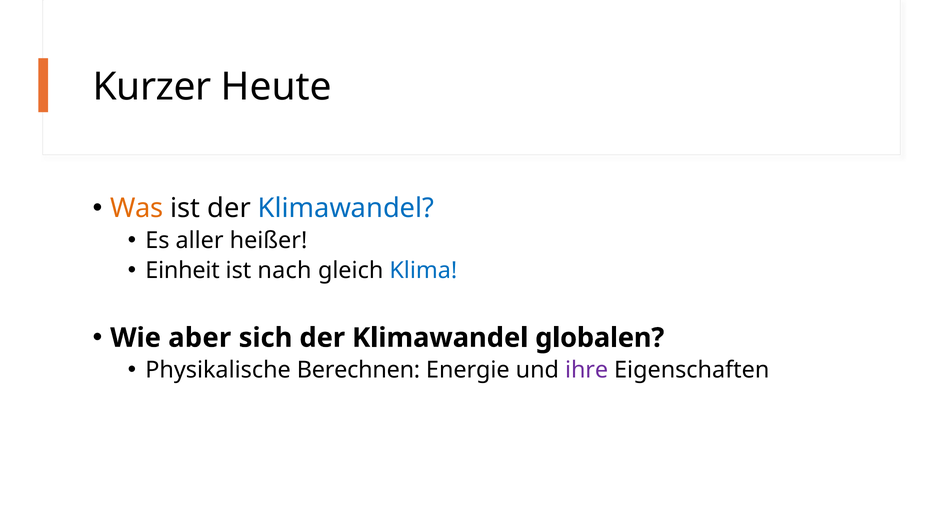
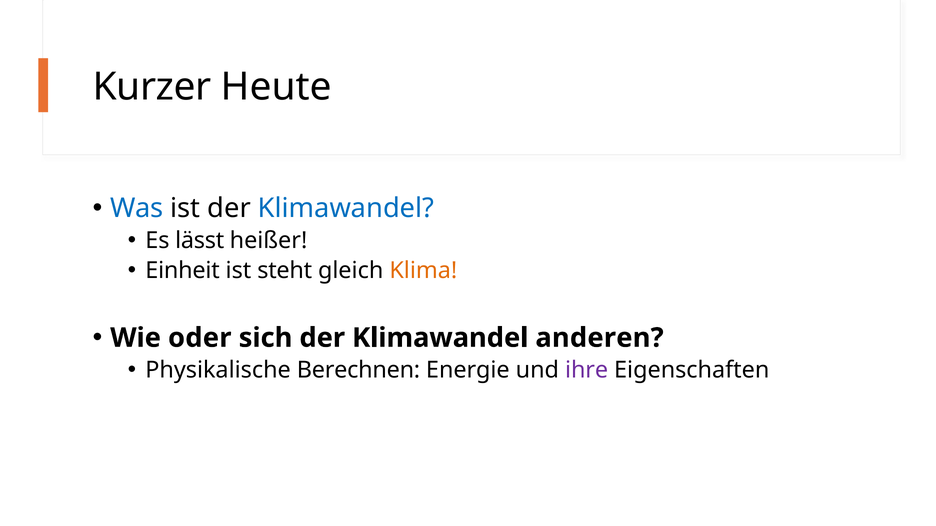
Was colour: orange -> blue (137, 209)
aller: aller -> lässt (200, 241)
nach: nach -> steht (285, 271)
Klima colour: blue -> orange (423, 271)
aber: aber -> oder (200, 338)
globalen: globalen -> anderen (600, 338)
